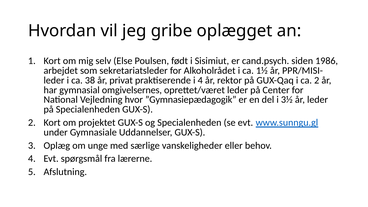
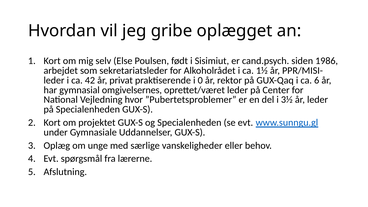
38: 38 -> 42 (90, 80)
i 4: 4 -> 0 (200, 80)
ca 2: 2 -> 6 (317, 80)
”Gymnasiepædagogik: ”Gymnasiepædagogik -> ”Pubertetsproblemer (191, 100)
